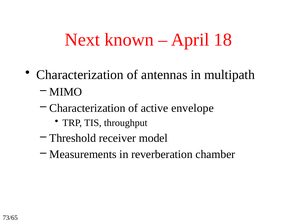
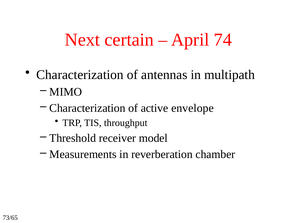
known: known -> certain (129, 40)
18: 18 -> 74 (223, 40)
